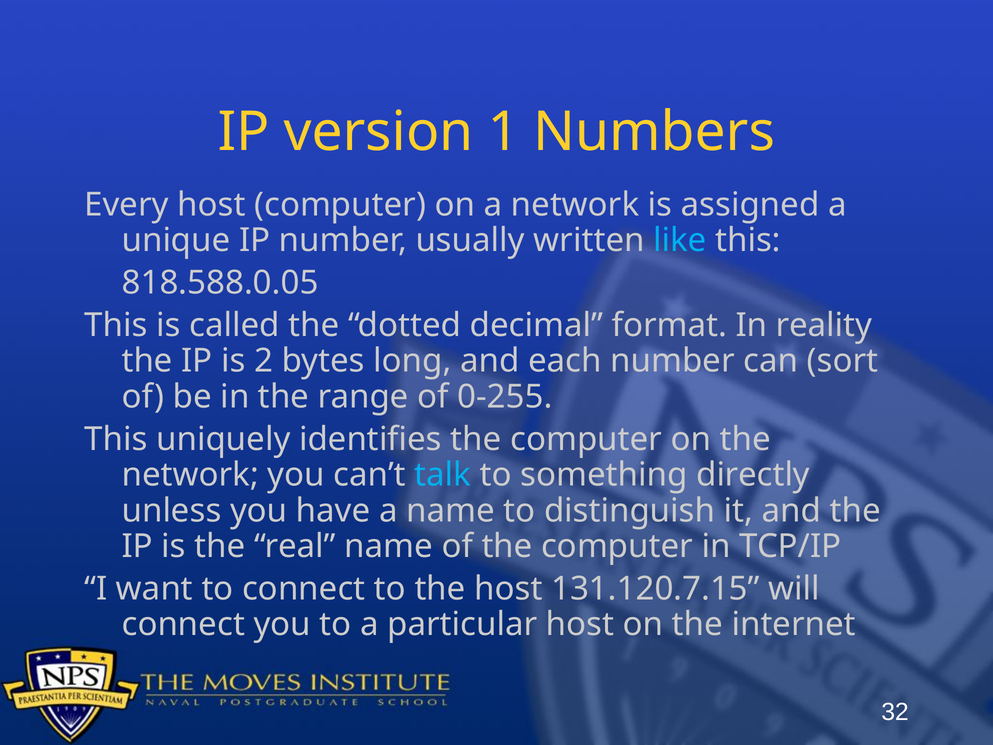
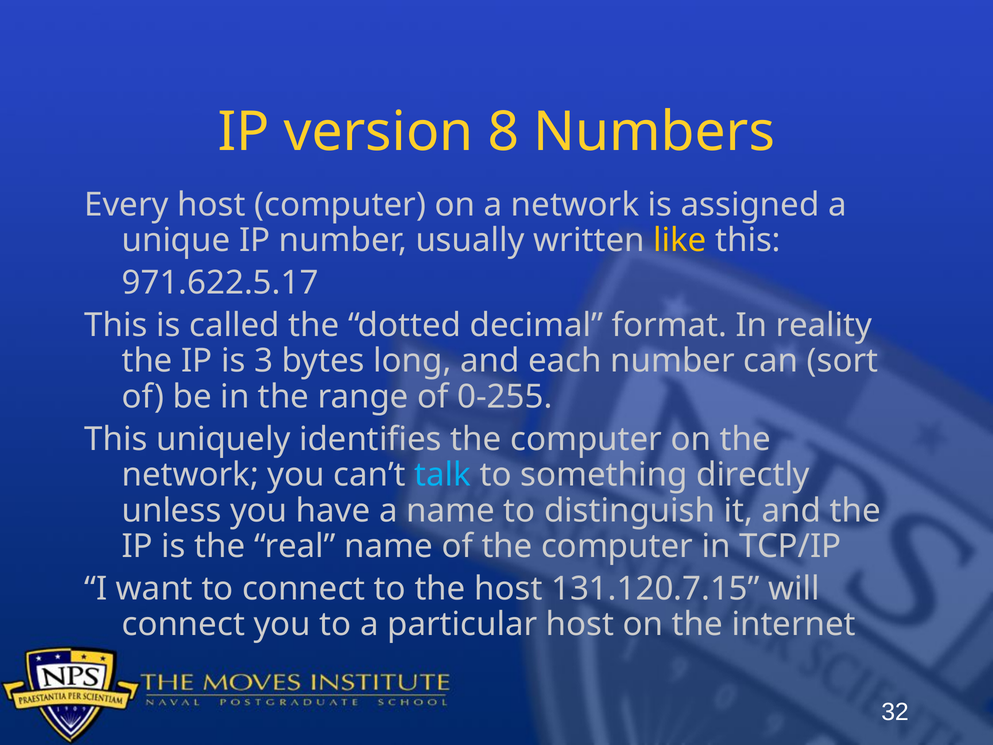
1: 1 -> 8 (503, 132)
like colour: light blue -> yellow (680, 240)
818.588.0.05: 818.588.0.05 -> 971.622.5.17 (220, 283)
2: 2 -> 3 (264, 361)
